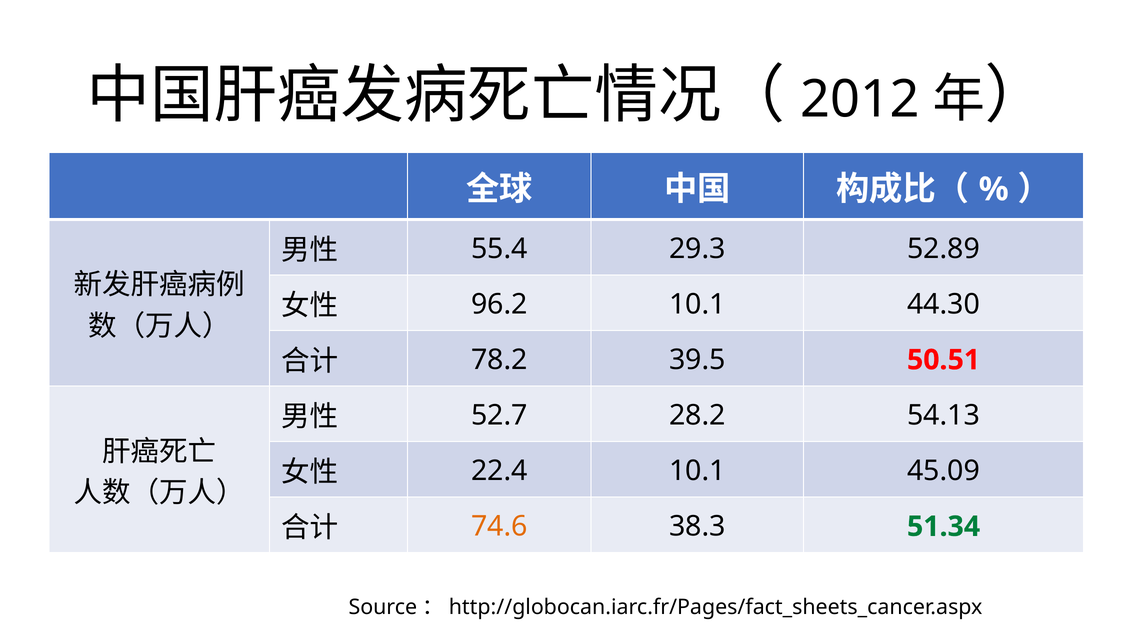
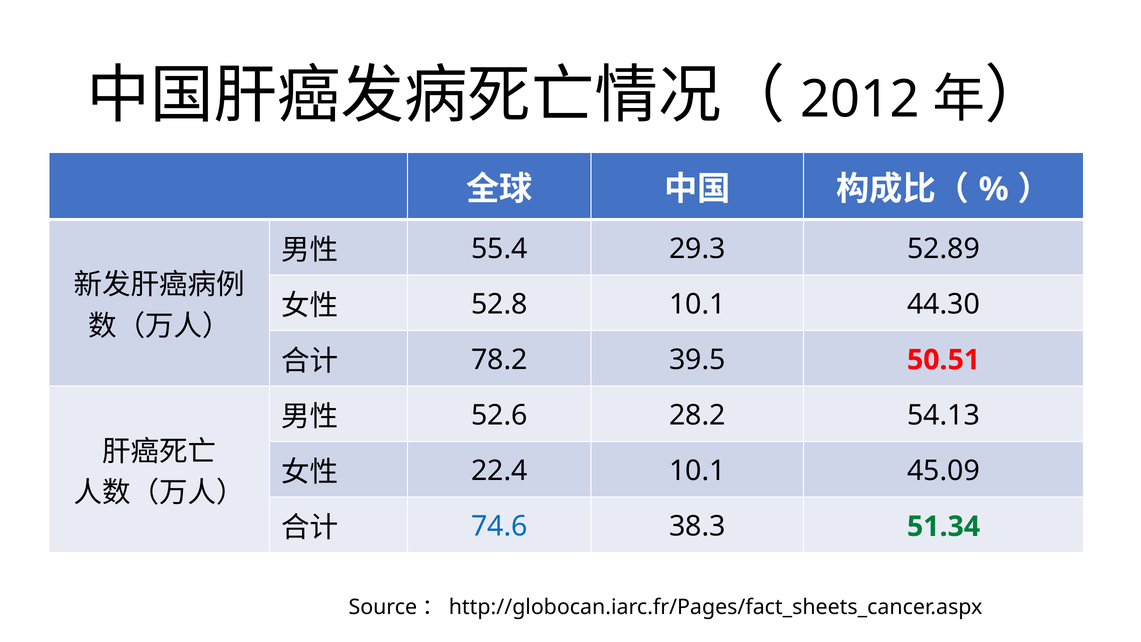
96.2: 96.2 -> 52.8 (499, 304)
52.7: 52.7 -> 52.6 (499, 415)
74.6 colour: orange -> blue (499, 526)
